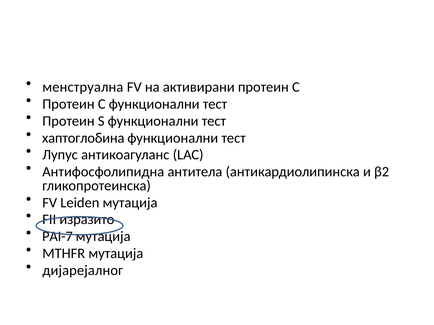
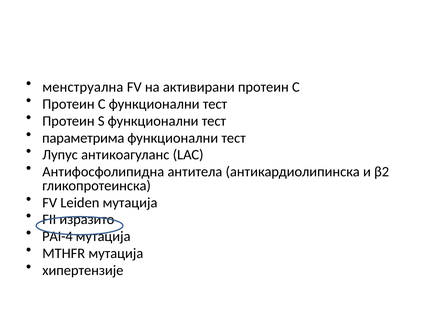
хаптоглобина: хаптоглобина -> параметрима (83, 138)
PAI-7: PAI-7 -> PAI-4 (57, 237)
дијарејалног: дијарејалног -> хипертензије (83, 271)
